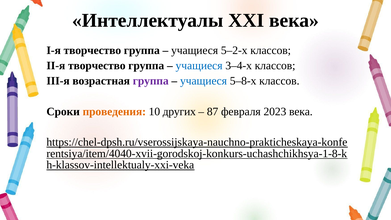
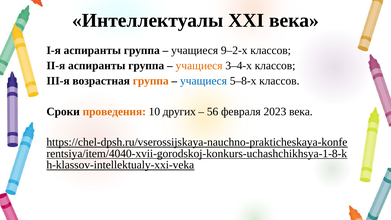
I-я творчество: творчество -> аспиранты (92, 50)
5–2-х: 5–2-х -> 9–2-х (234, 50)
II-я творчество: творчество -> аспиранты (97, 66)
учащиеся colour: blue -> orange (199, 66)
группа colour: purple -> orange (151, 81)
87: 87 -> 56 (213, 111)
